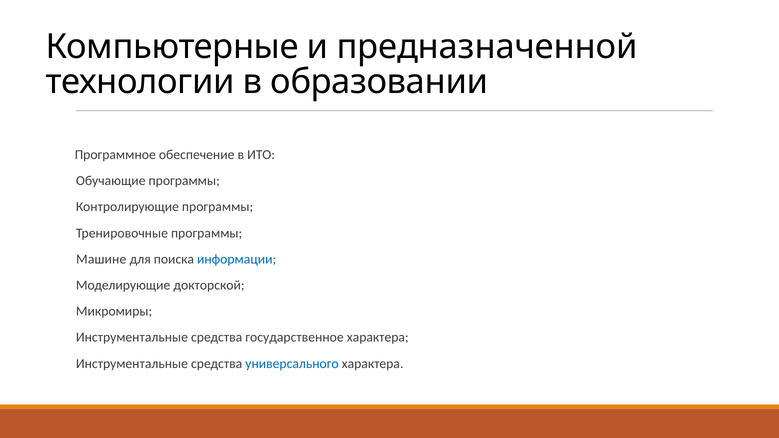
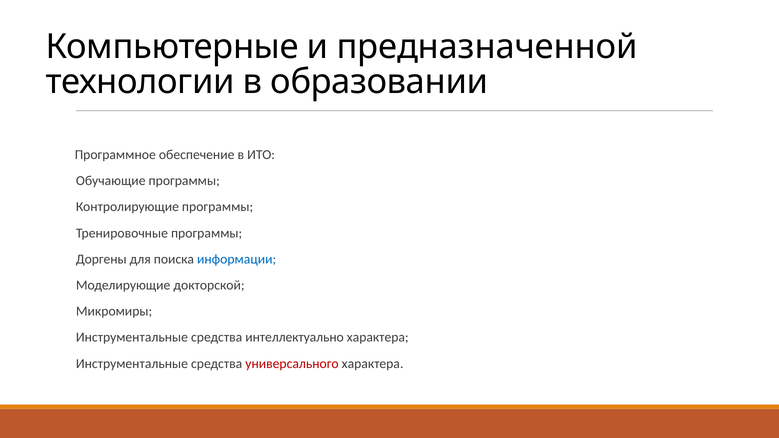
Машине: Машине -> Доргены (101, 259)
государственное: государственное -> интеллектуально (295, 338)
универсального colour: blue -> red (292, 364)
